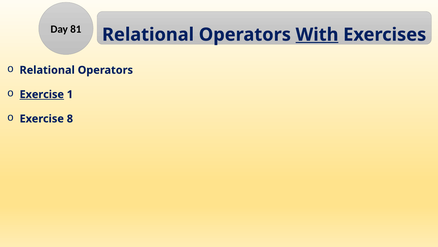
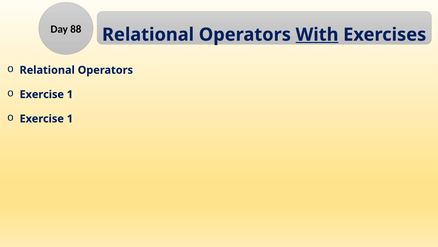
81: 81 -> 88 (76, 29)
Exercise underline: present -> none (42, 94)
8: 8 -> 1 (70, 118)
